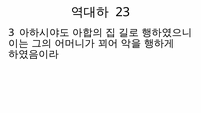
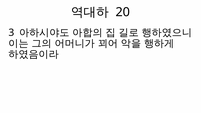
23: 23 -> 20 (123, 12)
